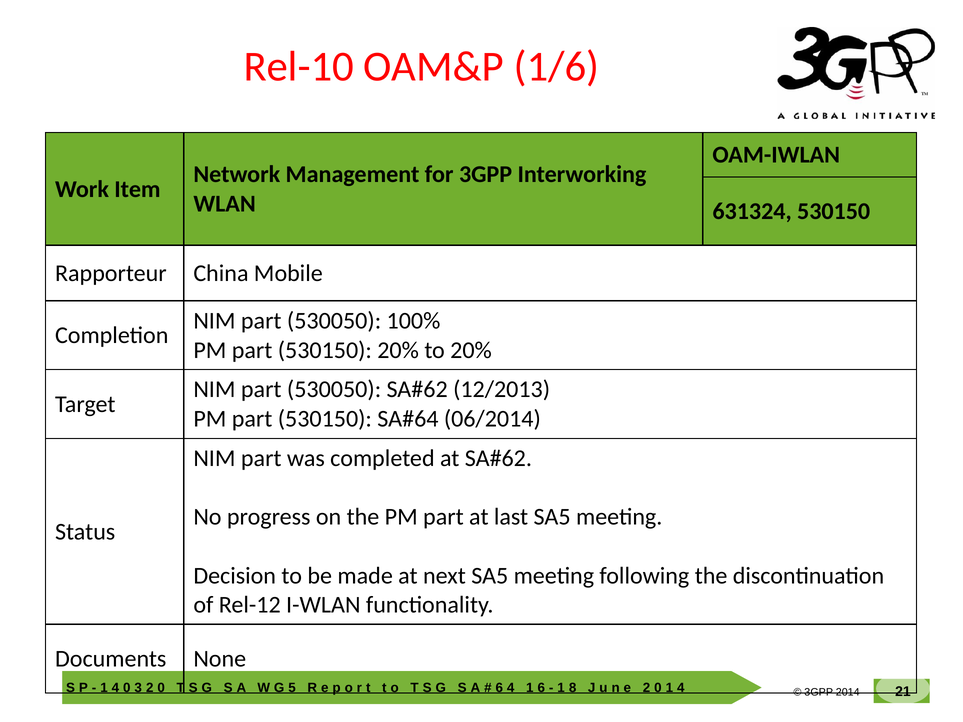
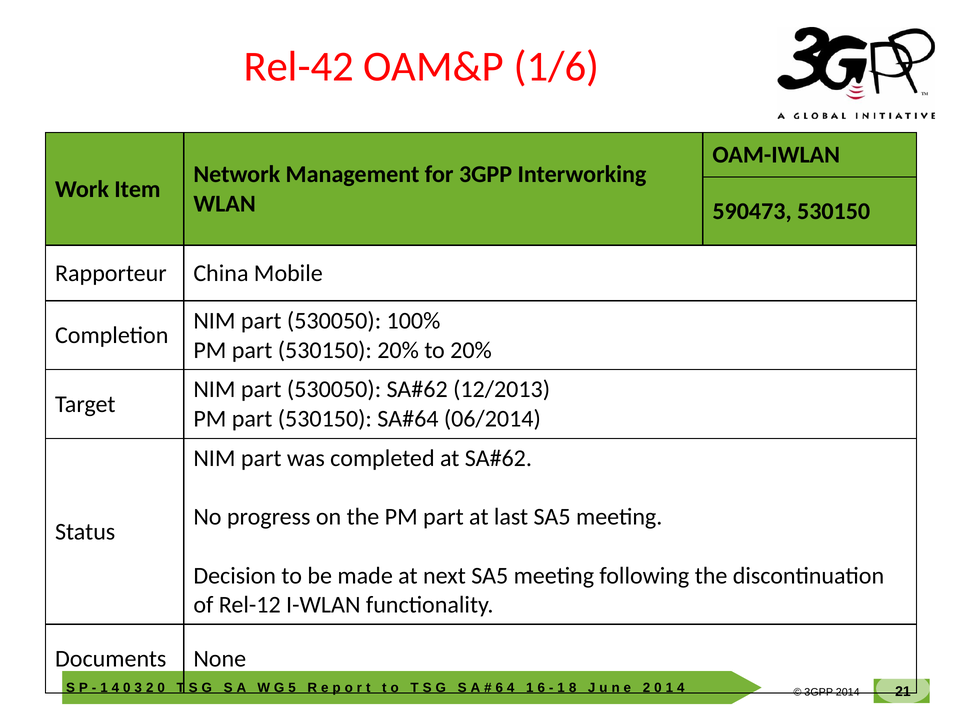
Rel-10: Rel-10 -> Rel-42 (299, 67)
631324: 631324 -> 590473 (752, 211)
